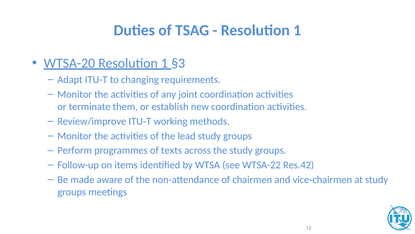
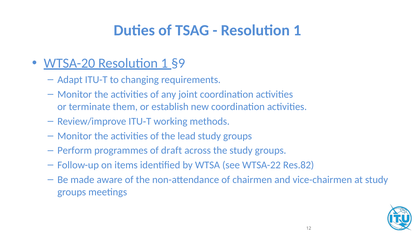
§3: §3 -> §9 (178, 63)
texts: texts -> draft (172, 150)
Res.42: Res.42 -> Res.82 (299, 165)
